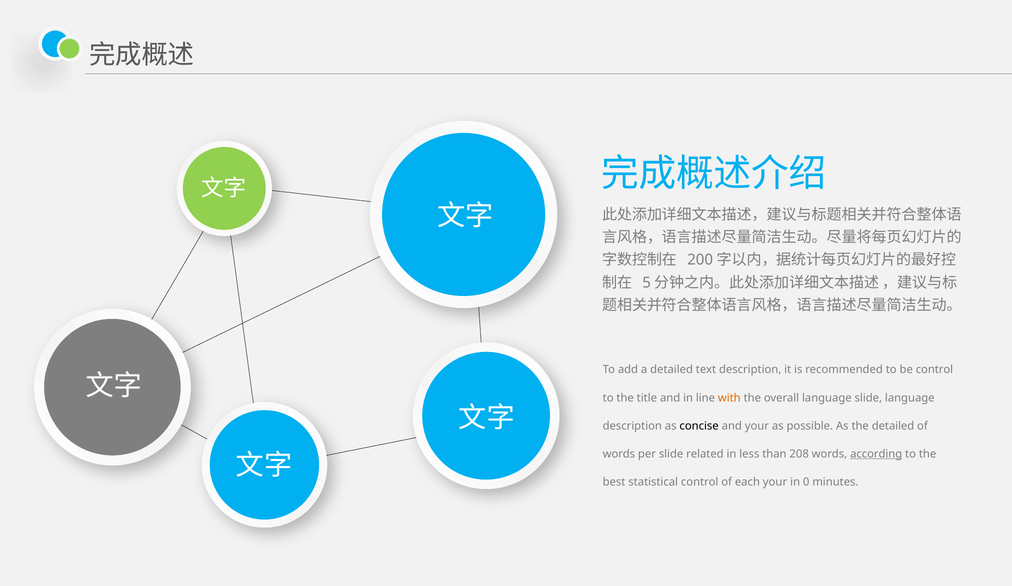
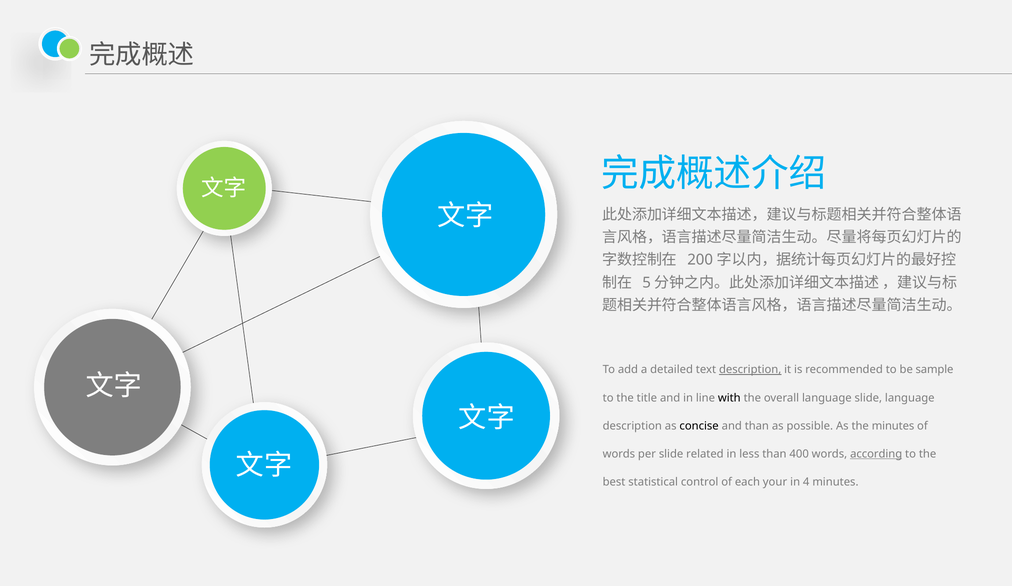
description underline: none -> present (750, 370)
be control: control -> sample (934, 370)
with colour: orange -> black (729, 398)
and your: your -> than (757, 426)
the detailed: detailed -> minutes (893, 426)
208: 208 -> 400 (799, 454)
0: 0 -> 4 (806, 482)
